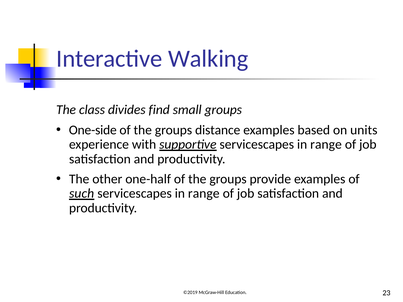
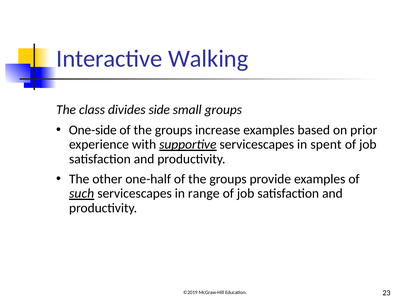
find: find -> side (159, 110)
distance: distance -> increase (218, 130)
units: units -> prior (364, 130)
supportive servicescapes in range: range -> spent (326, 145)
